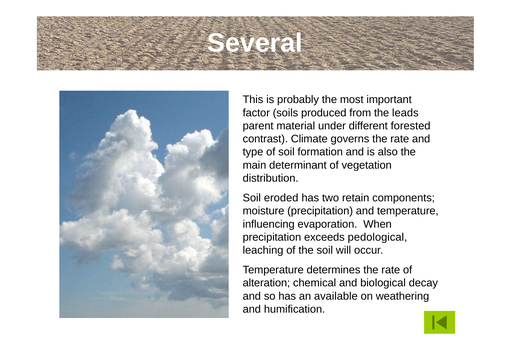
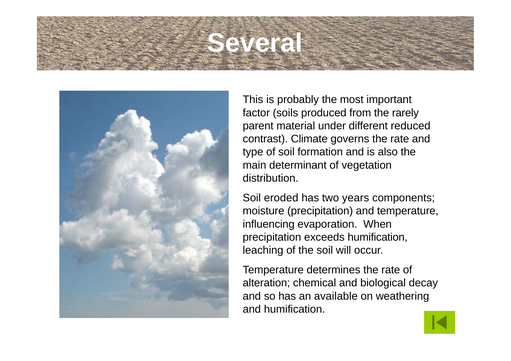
leads: leads -> rarely (405, 113)
forested: forested -> reduced (411, 126)
retain: retain -> years (356, 198)
exceeds pedological: pedological -> humification (378, 237)
